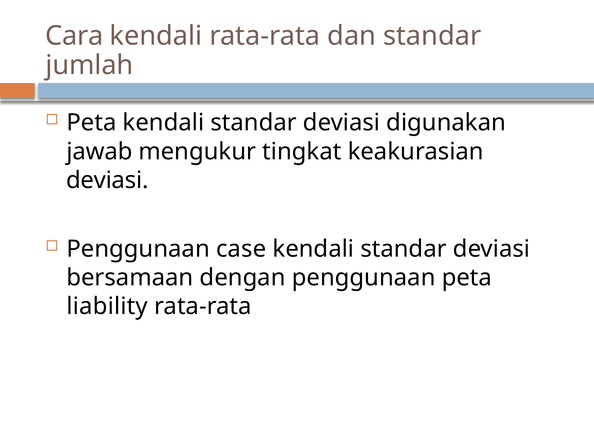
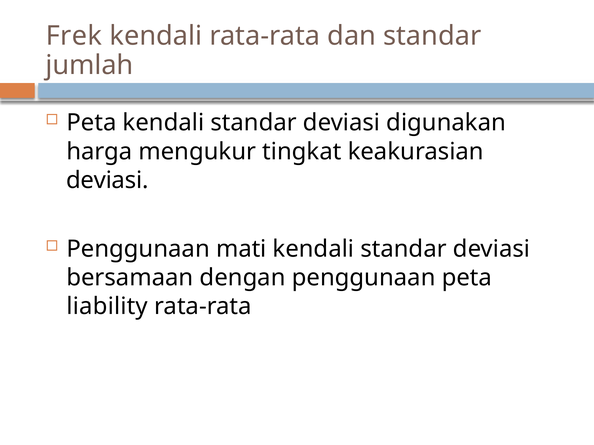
Cara: Cara -> Frek (74, 36)
jawab: jawab -> harga (99, 152)
case: case -> mati (241, 249)
